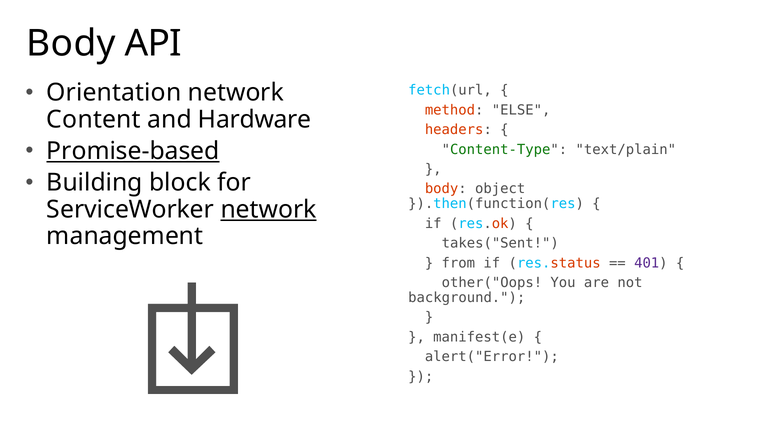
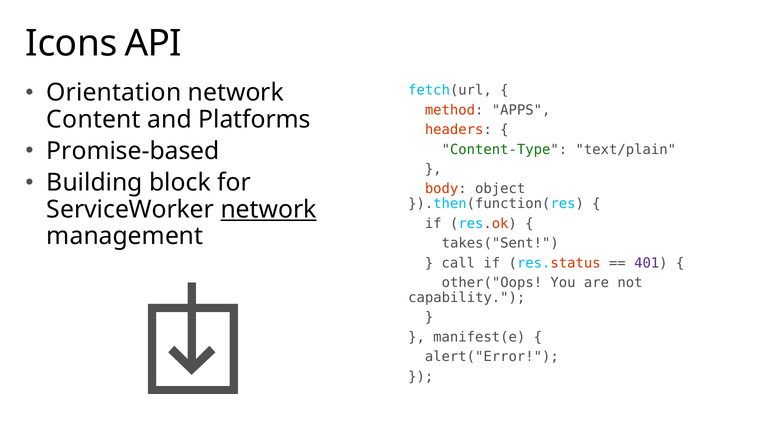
Body: Body -> Icons (71, 43)
ELSE: ELSE -> APPS (521, 110)
Hardware: Hardware -> Platforms (255, 119)
Promise-based underline: present -> none (133, 151)
from: from -> call (458, 263)
background: background -> capability (467, 297)
